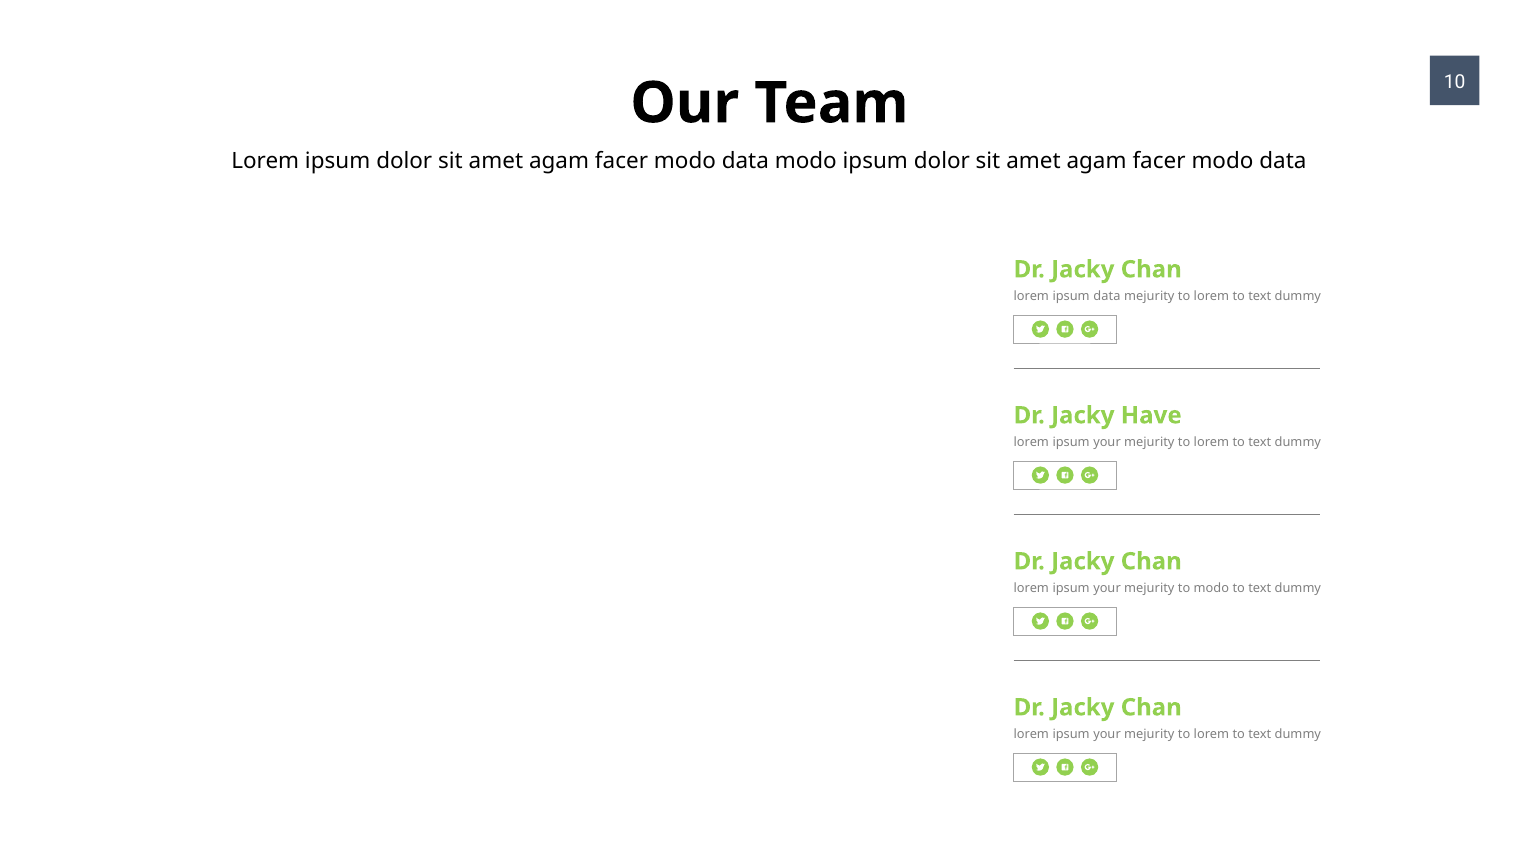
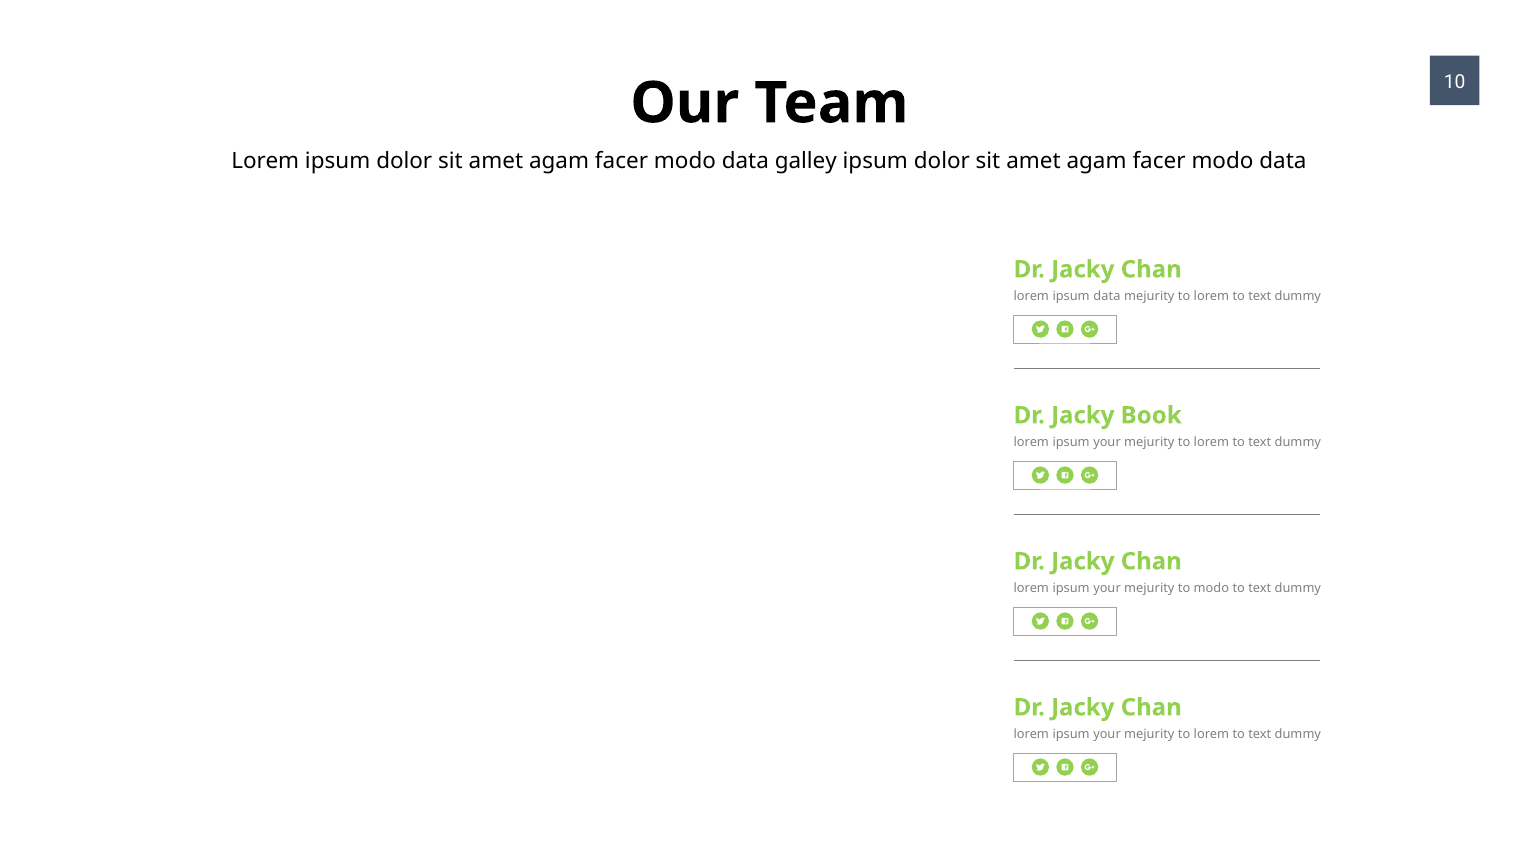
data modo: modo -> galley (806, 161)
Have: Have -> Book (1151, 415)
